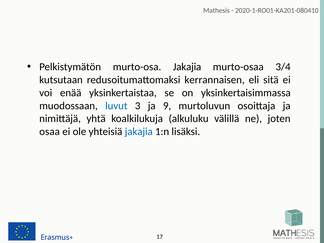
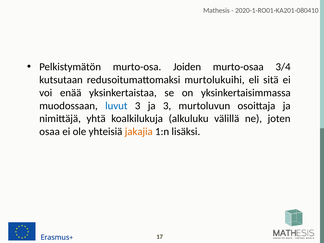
murto-osa Jakajia: Jakajia -> Joiden (187, 67)
kerrannaisen: kerrannaisen -> murtolukuihi (215, 80)
ja 9: 9 -> 3 (167, 106)
jakajia colour: blue -> orange (139, 132)
